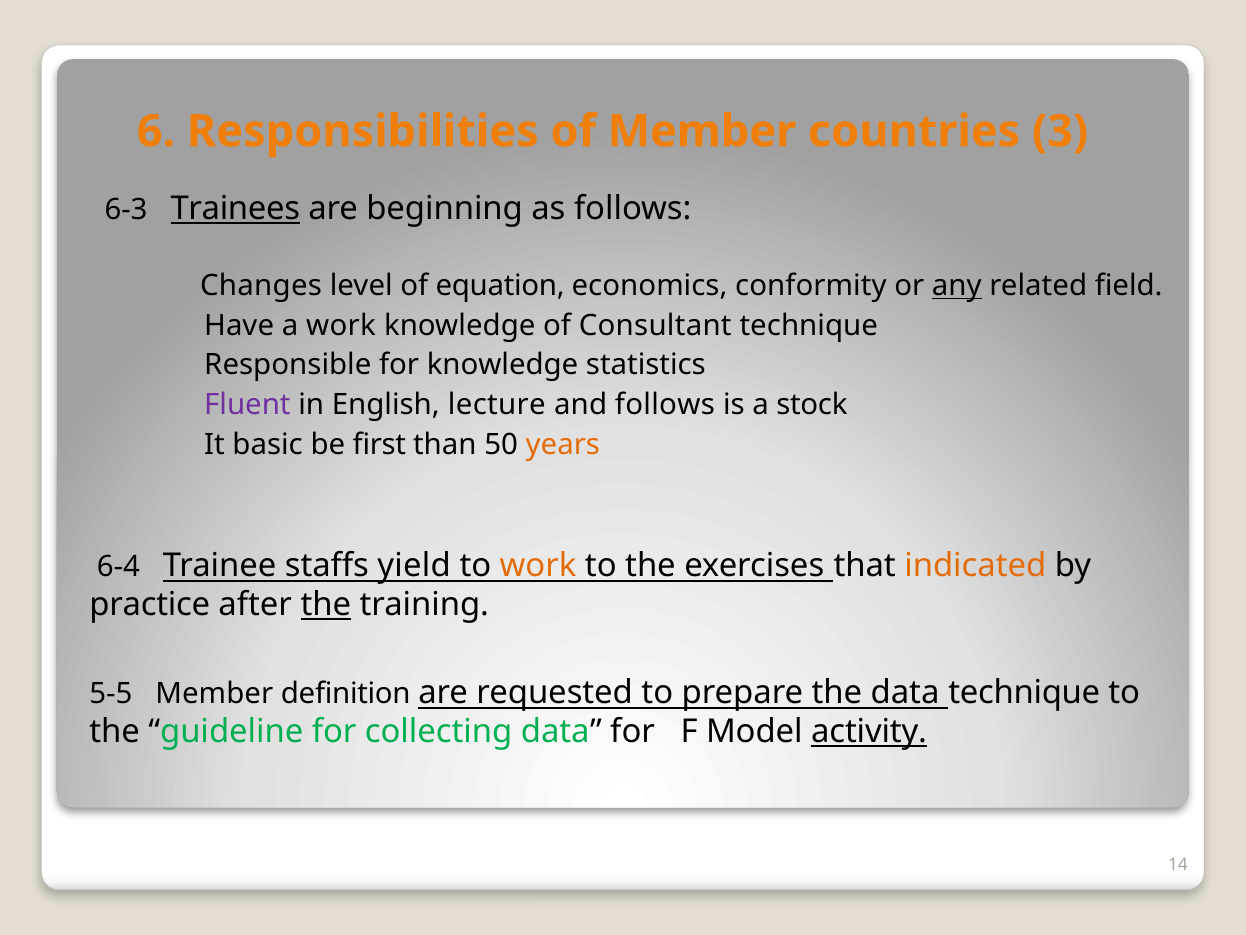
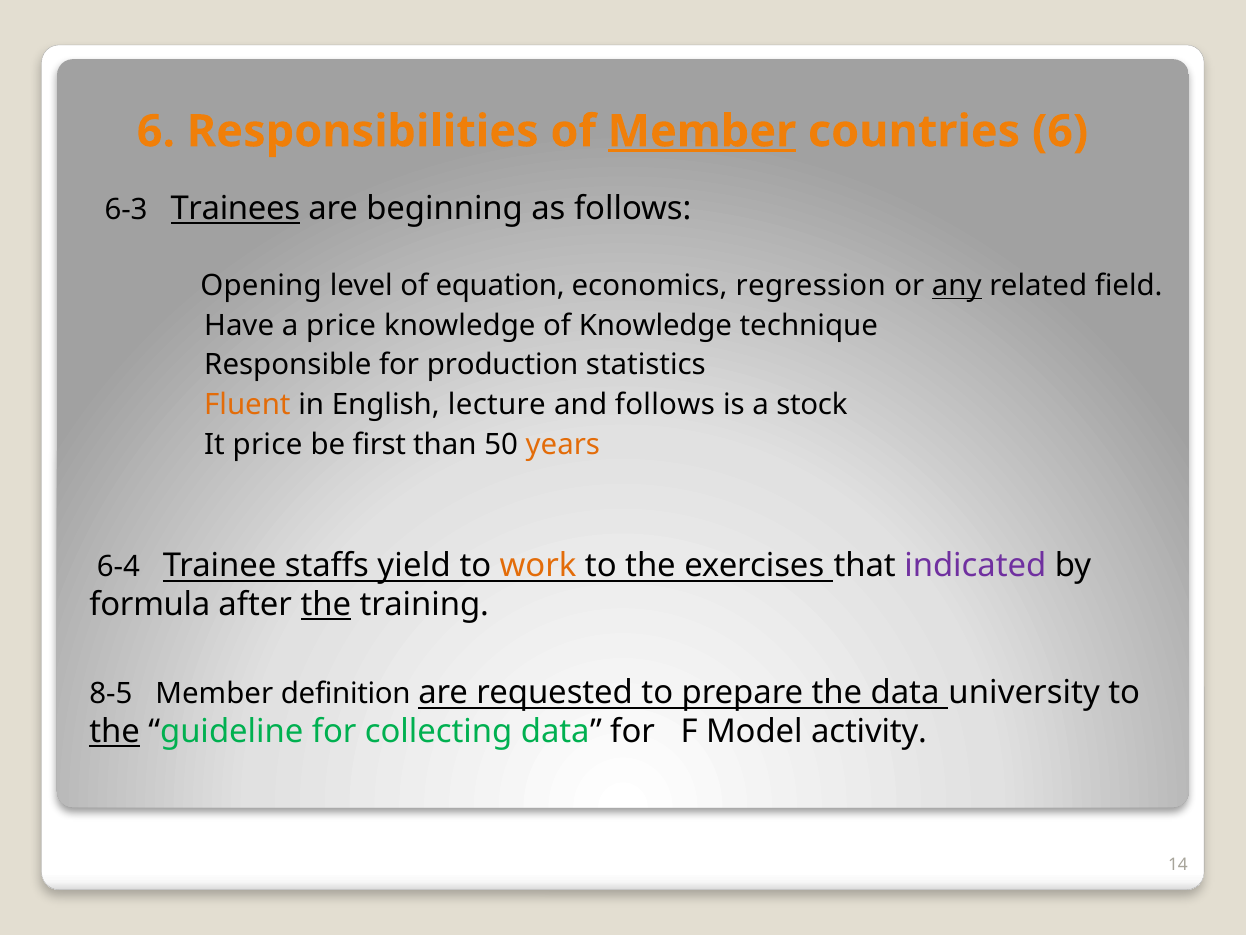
Member underline: none -> present (702, 131)
countries 3: 3 -> 6 (1060, 131)
Changes: Changes -> Opening (261, 286)
conformity: conformity -> regression (811, 286)
a work: work -> price (341, 325)
of Consultant: Consultant -> Knowledge (655, 325)
for knowledge: knowledge -> production (503, 365)
Fluent colour: purple -> orange (247, 405)
It basic: basic -> price (268, 444)
indicated colour: orange -> purple (975, 565)
practice: practice -> formula (150, 605)
5-5: 5-5 -> 8-5 (111, 693)
data technique: technique -> university (1024, 692)
the underline: none -> present (115, 732)
activity underline: present -> none (869, 732)
